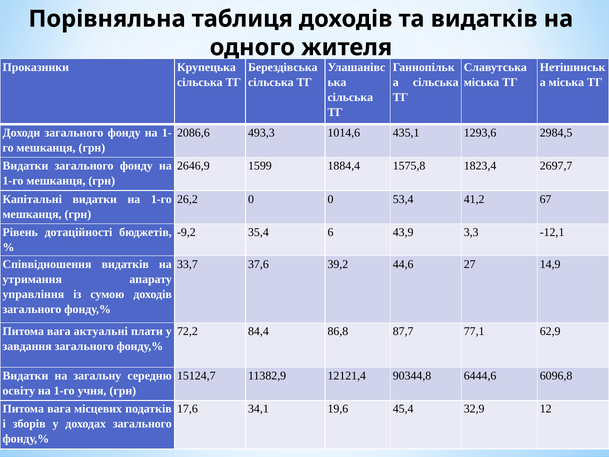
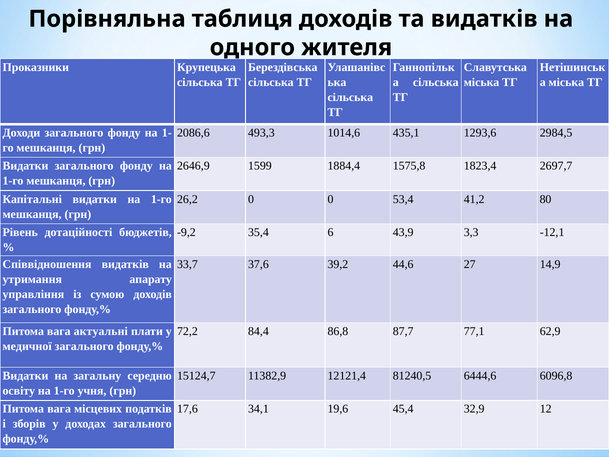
67: 67 -> 80 (546, 199)
завдання: завдання -> медичної (27, 346)
90344,8: 90344,8 -> 81240,5 (412, 376)
